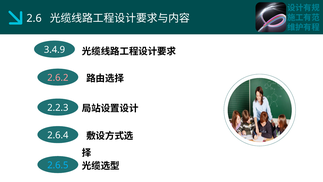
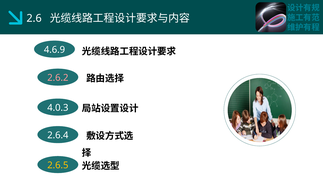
3.4.9: 3.4.9 -> 4.6.9 (54, 50)
2.2.3: 2.2.3 -> 4.0.3 (58, 108)
2.6.5 colour: light blue -> yellow (58, 165)
